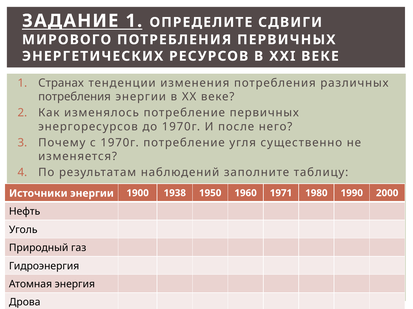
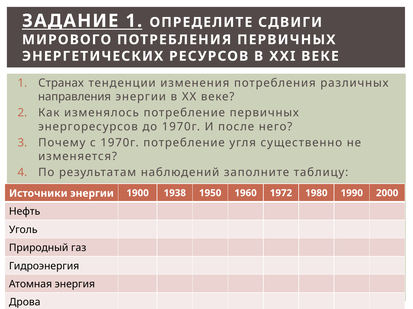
потребления: потребления -> направления (75, 97)
1971: 1971 -> 1972 (281, 193)
